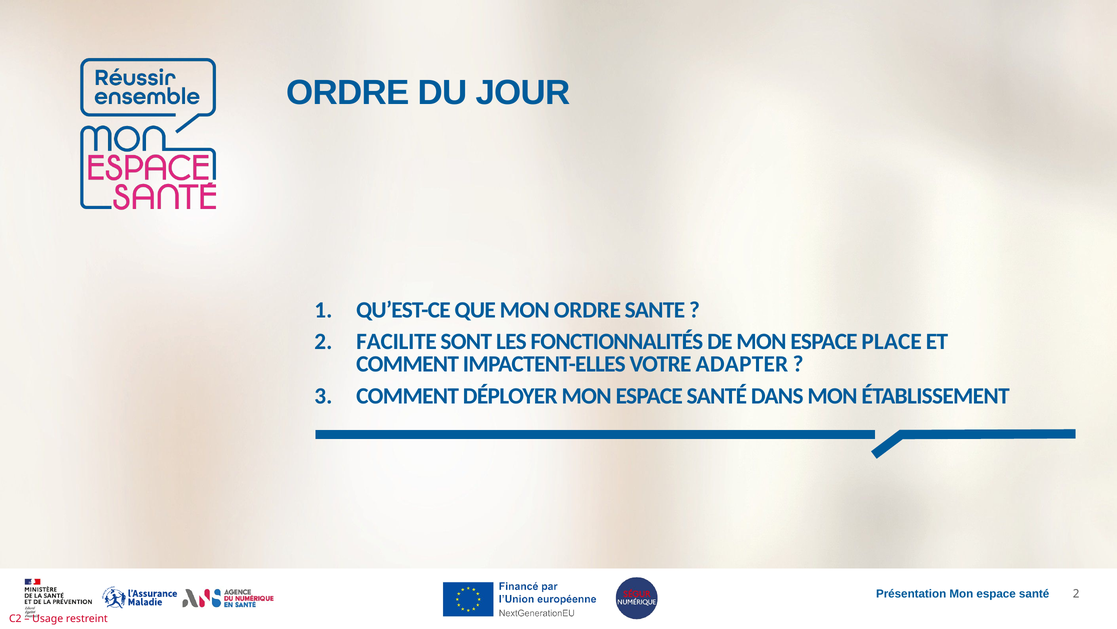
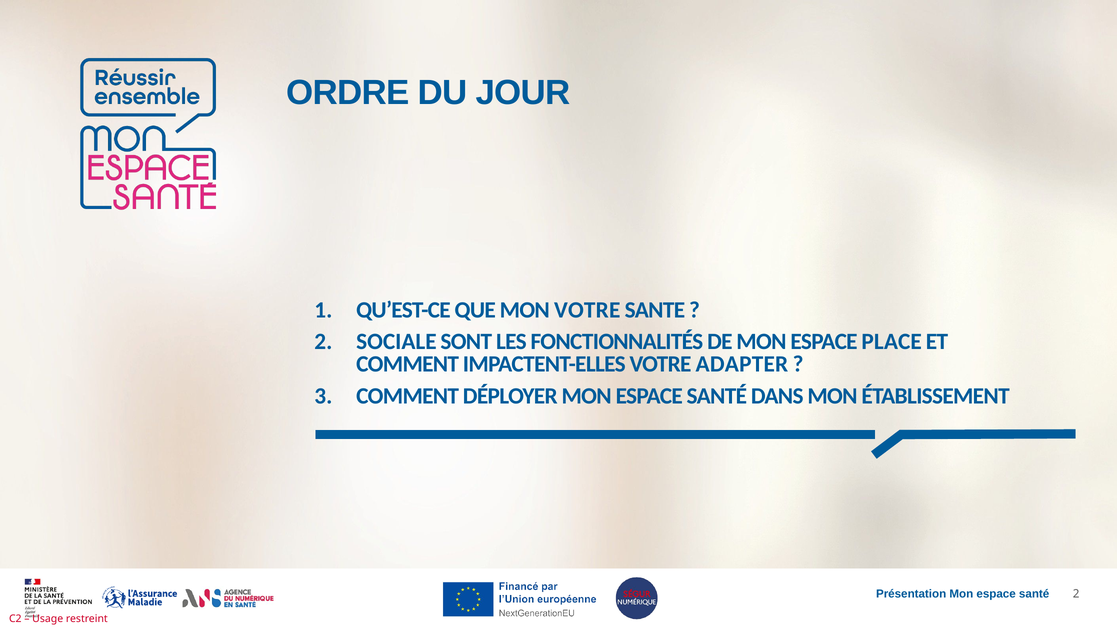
MON ORDRE: ORDRE -> VOTRE (587, 310)
FACILITE: FACILITE -> SOCIALE (396, 341)
